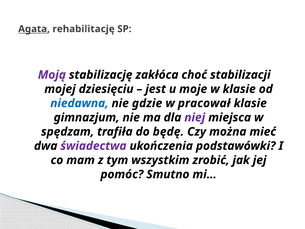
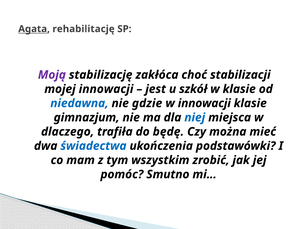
mojej dziesięciu: dziesięciu -> innowacji (106, 89)
moje: moje -> szkół (193, 89)
w pracował: pracował -> innowacji (204, 103)
niej colour: purple -> blue (195, 117)
spędzam: spędzam -> dlaczego (68, 132)
świadectwa colour: purple -> blue (93, 146)
